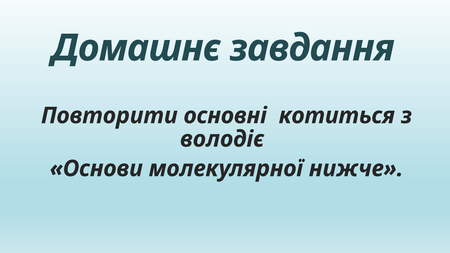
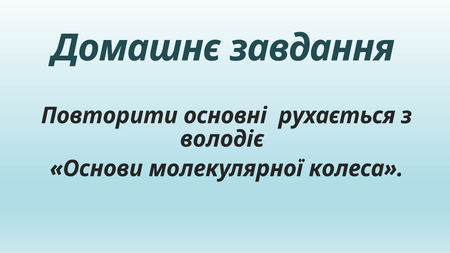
котиться: котиться -> рухається (337, 116)
нижче: нижче -> колеса (356, 169)
